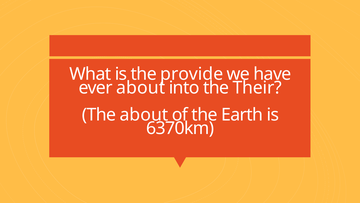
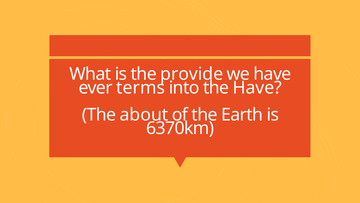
ever about: about -> terms (141, 87)
the Their: Their -> Have (257, 87)
